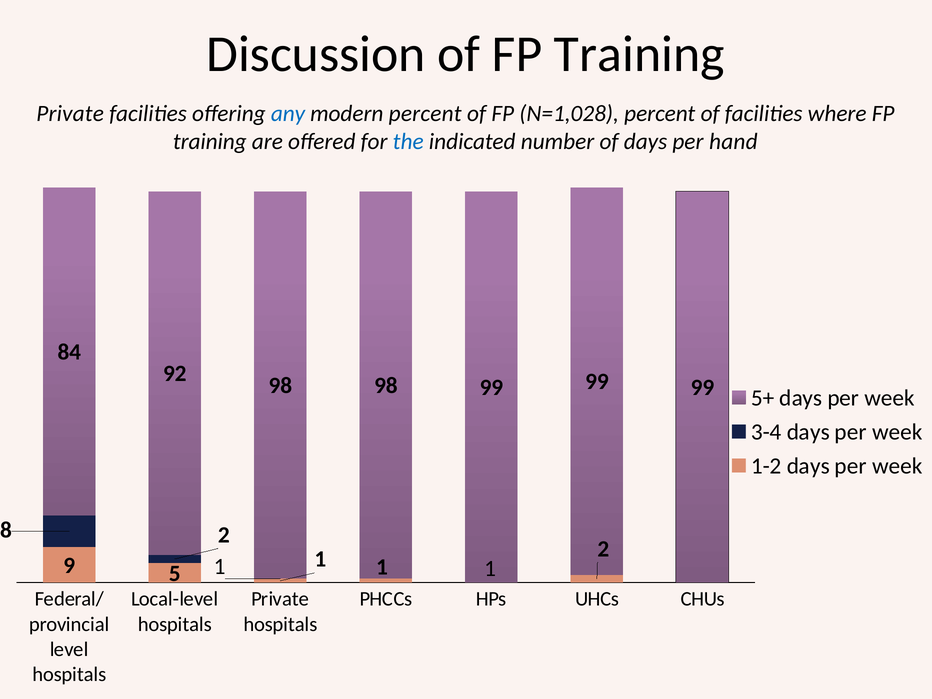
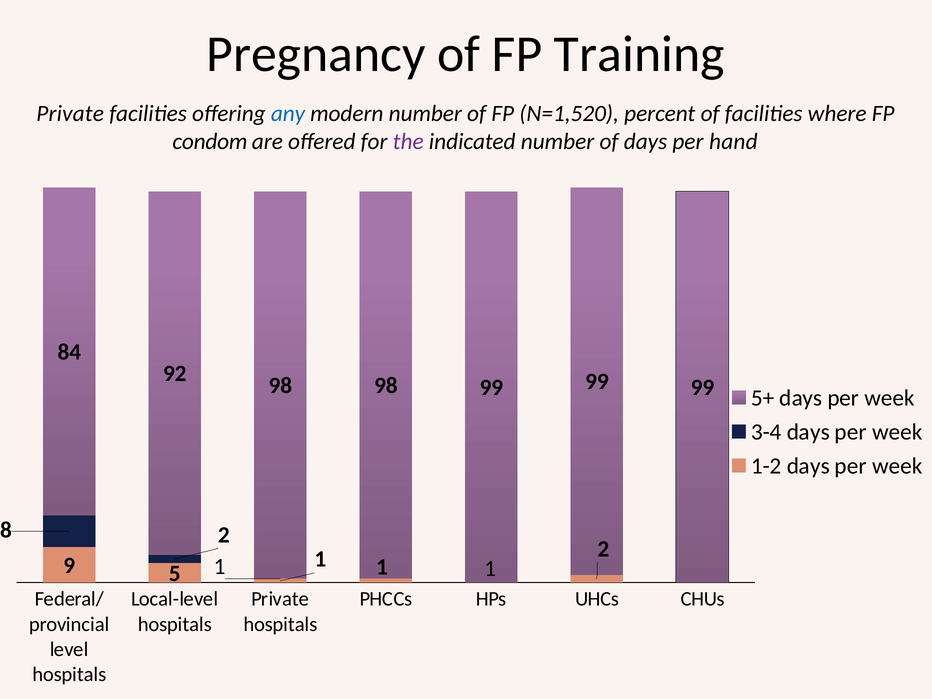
Discussion: Discussion -> Pregnancy (316, 54)
modern percent: percent -> number (425, 113)
N=1,028: N=1,028 -> N=1,520 (569, 113)
training: training -> condom (210, 141)
the colour: blue -> purple (408, 141)
